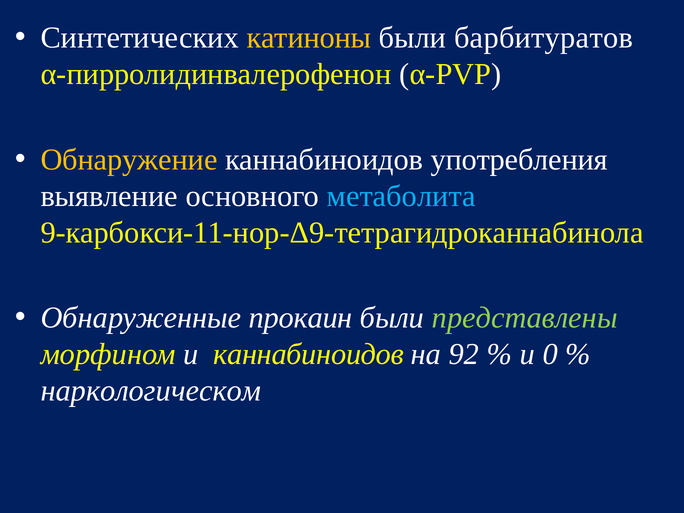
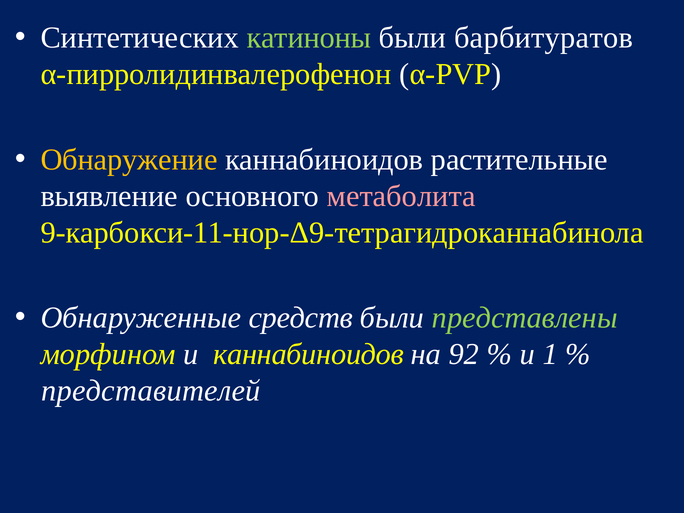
катиноны colour: yellow -> light green (309, 38)
употребления: употребления -> растительные (519, 160)
метаболита colour: light blue -> pink (401, 196)
прокаин: прокаин -> средств (301, 318)
0: 0 -> 1 (550, 354)
наркологическом: наркологическом -> представителей (151, 391)
